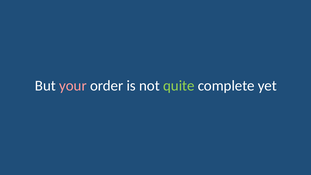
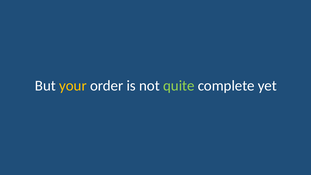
your colour: pink -> yellow (73, 86)
